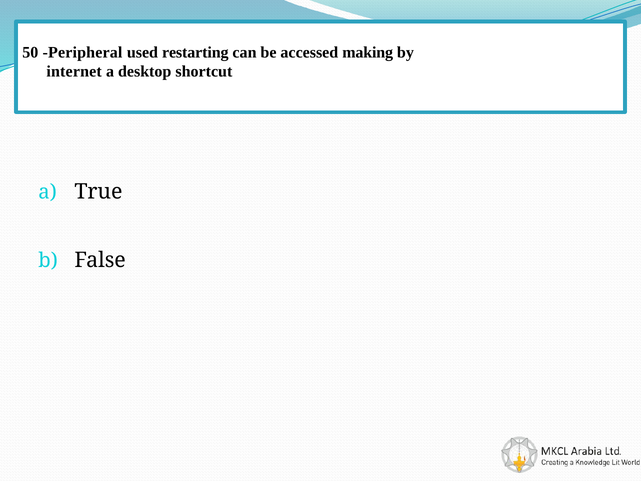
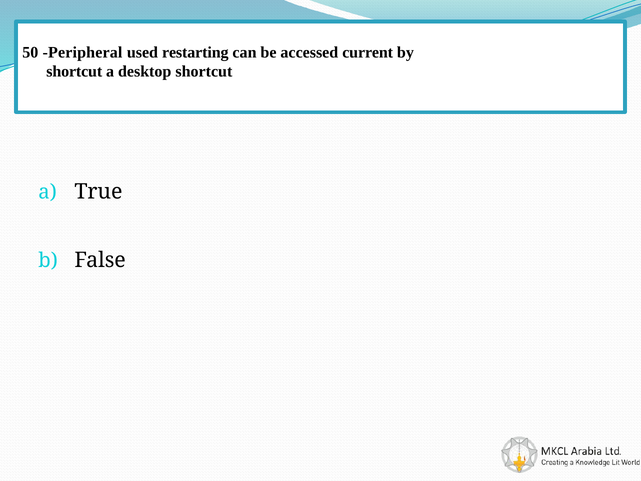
making: making -> current (368, 52)
internet: internet -> shortcut (74, 72)
